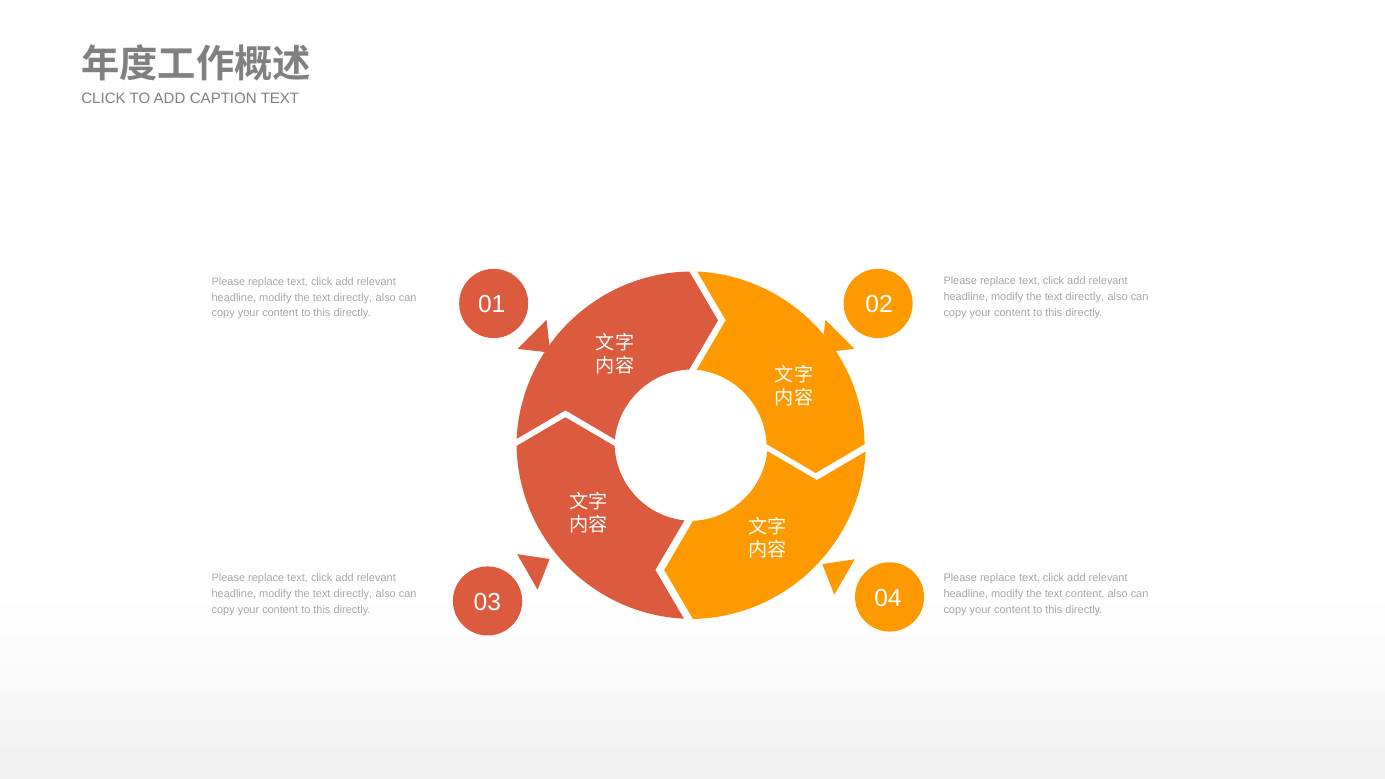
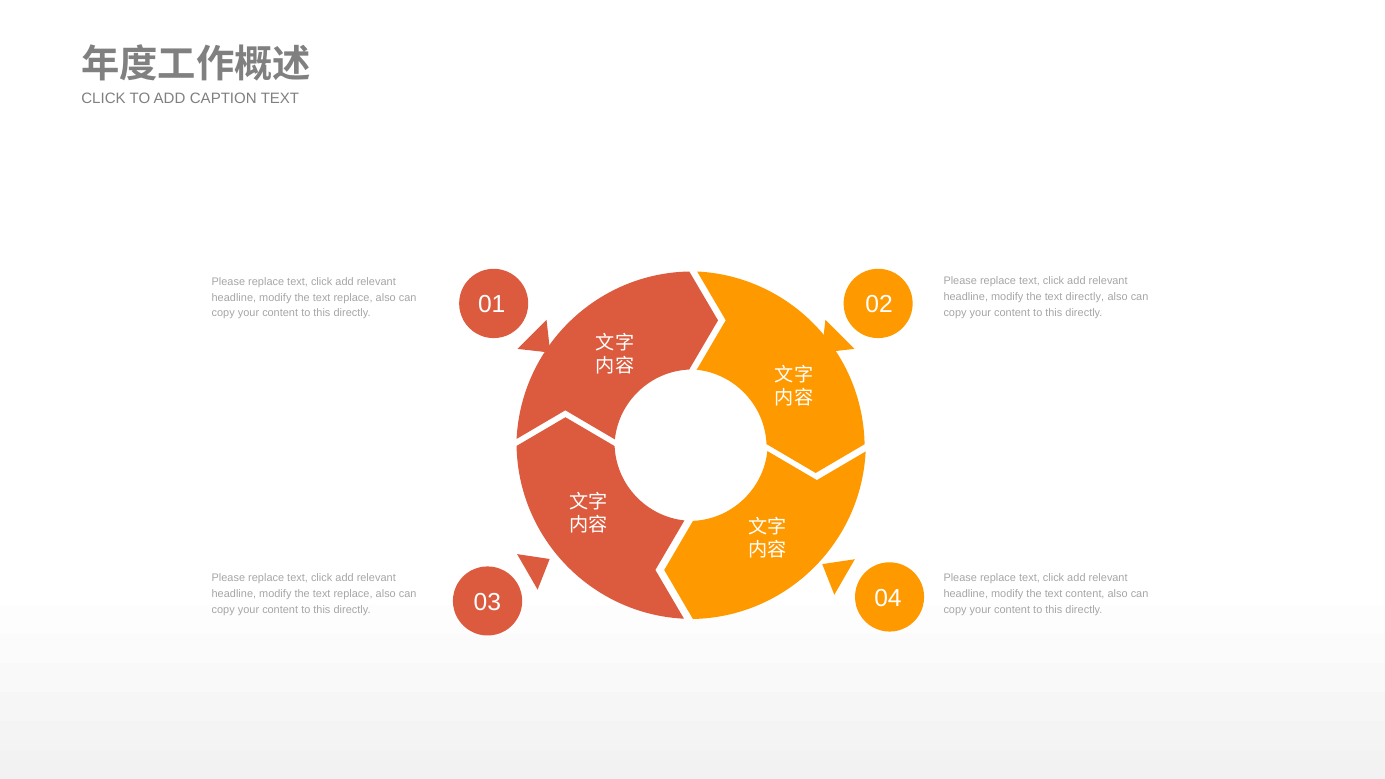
directly: directly -> replace (353, 298)
directly: directly -> replace (353, 594)
